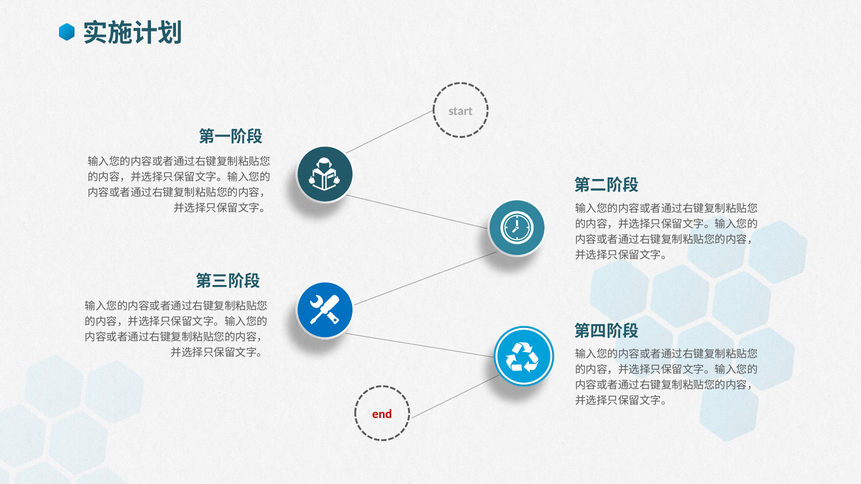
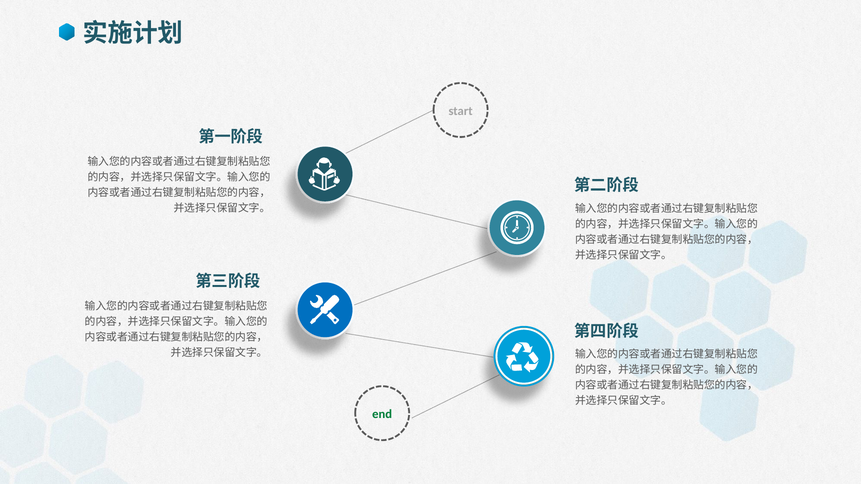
end colour: red -> green (382, 414)
